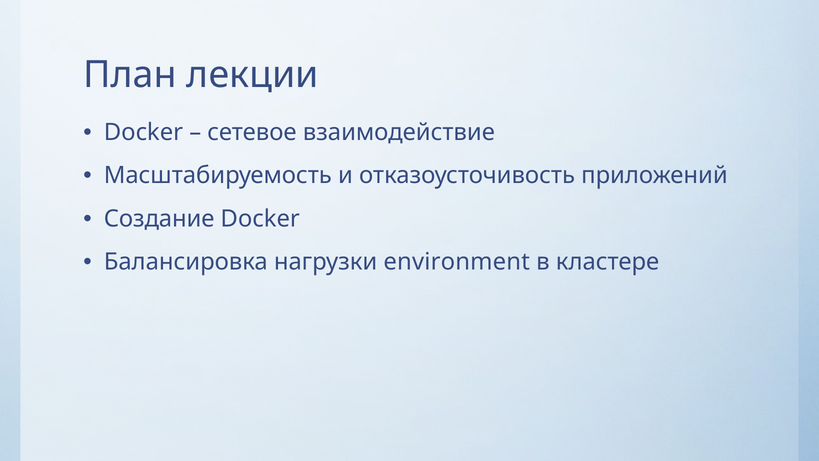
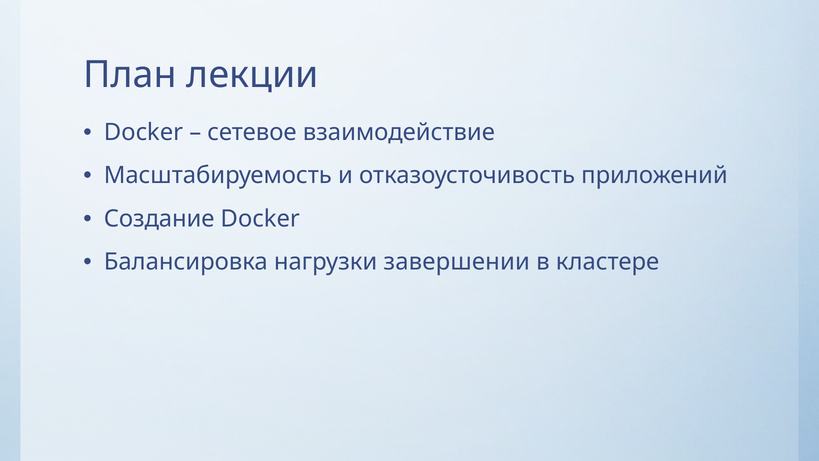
environment: environment -> завершении (457, 262)
